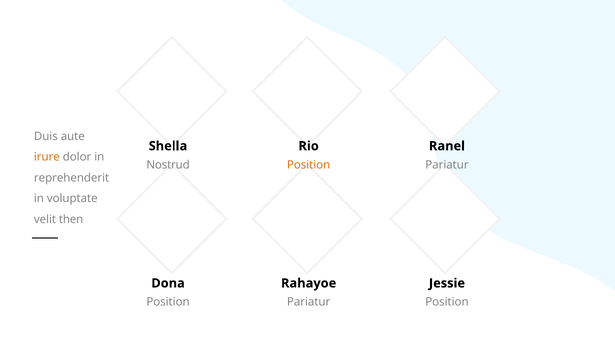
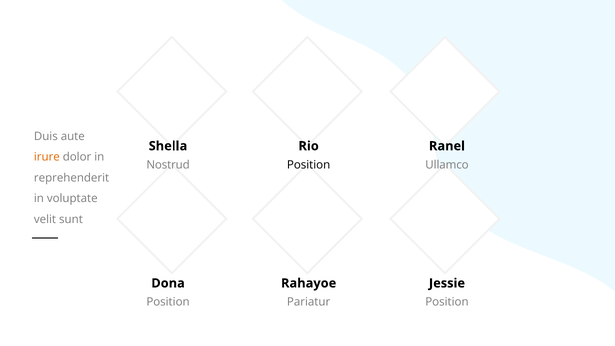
Position colour: orange -> black (309, 165)
Pariatur: Pariatur -> Ullamco (447, 165)
then: then -> sunt (71, 219)
